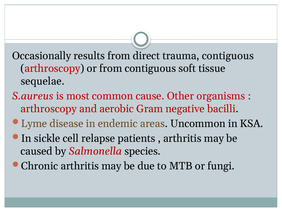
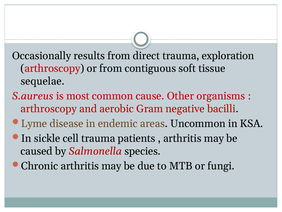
trauma contiguous: contiguous -> exploration (228, 56)
cell relapse: relapse -> trauma (98, 138)
